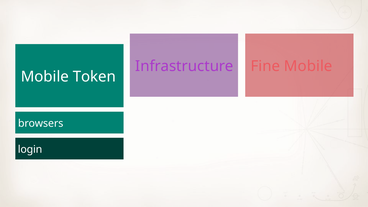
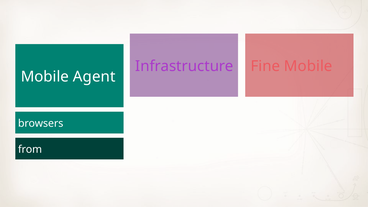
Token: Token -> Agent (94, 77)
login: login -> from (30, 149)
